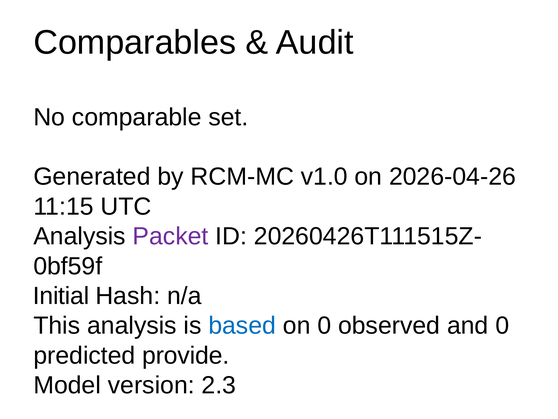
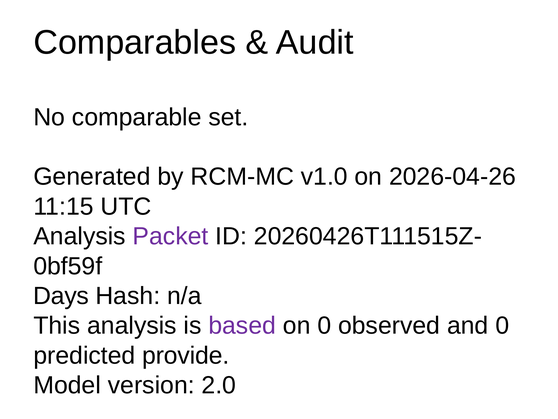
Initial: Initial -> Days (61, 296)
based colour: blue -> purple (242, 325)
2.3: 2.3 -> 2.0 (219, 385)
